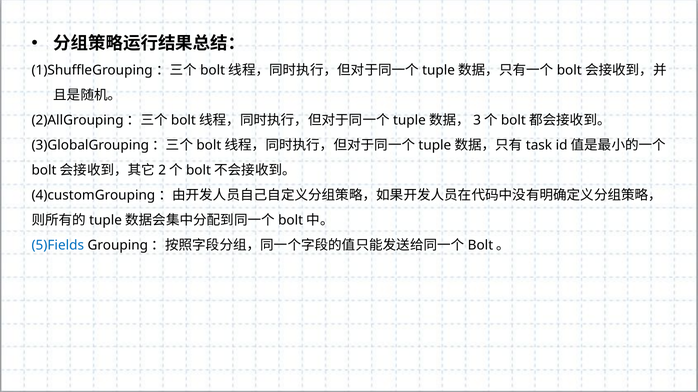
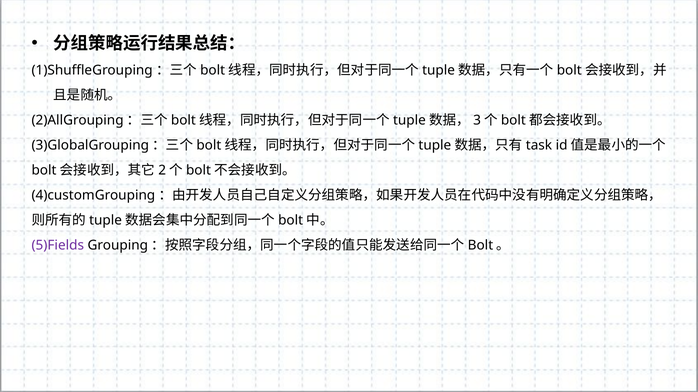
5)Fields colour: blue -> purple (58, 246)
